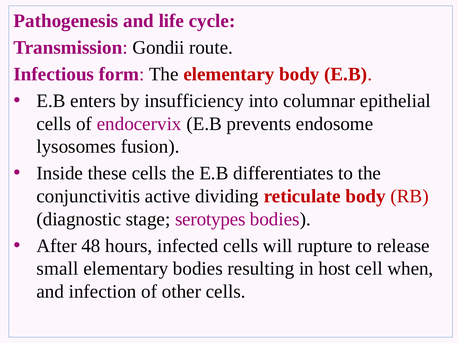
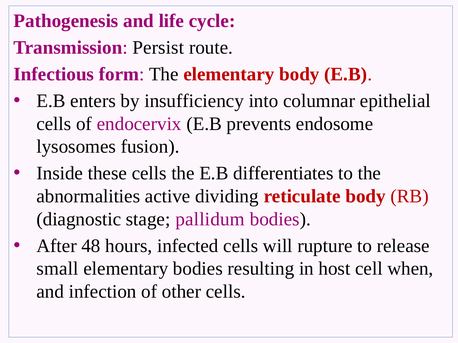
Gondii: Gondii -> Persist (158, 48)
conjunctivitis: conjunctivitis -> abnormalities (88, 197)
serotypes: serotypes -> pallidum (210, 219)
